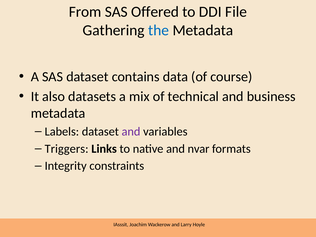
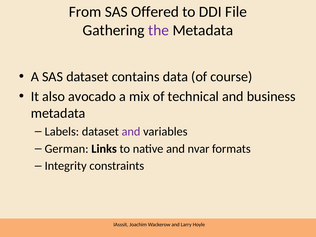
the colour: blue -> purple (159, 30)
datasets: datasets -> avocado (92, 96)
Triggers: Triggers -> German (67, 149)
